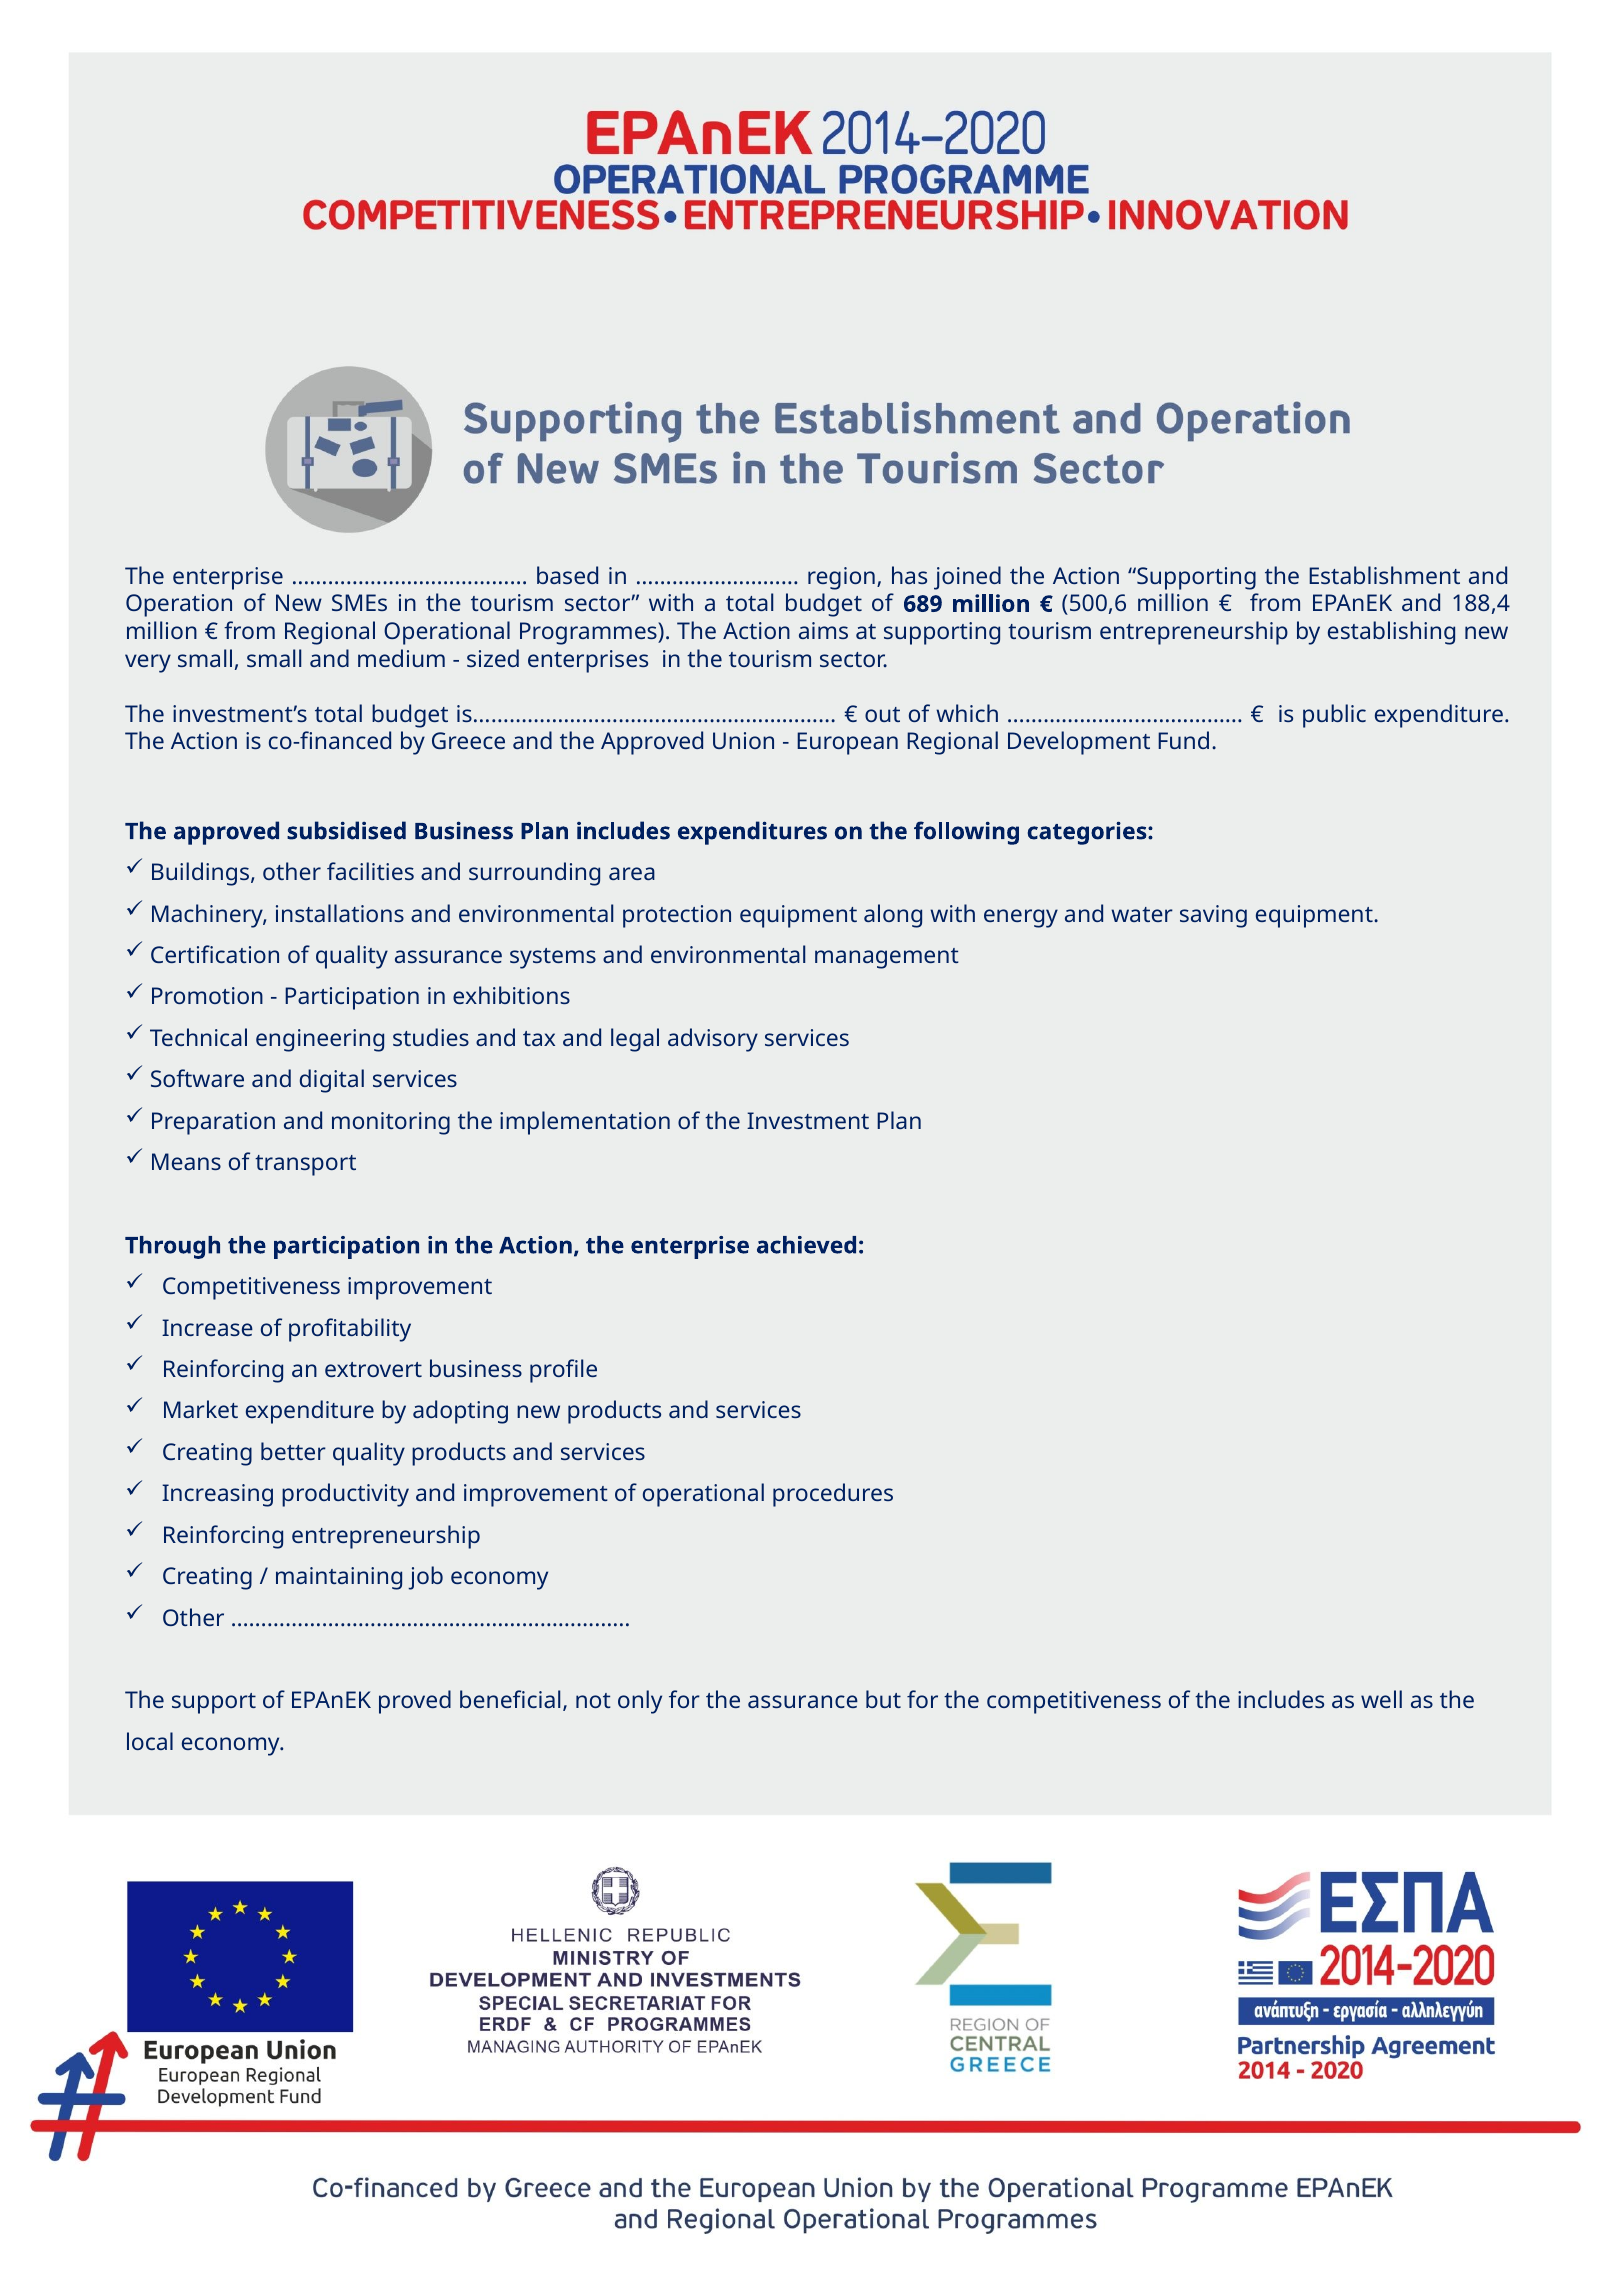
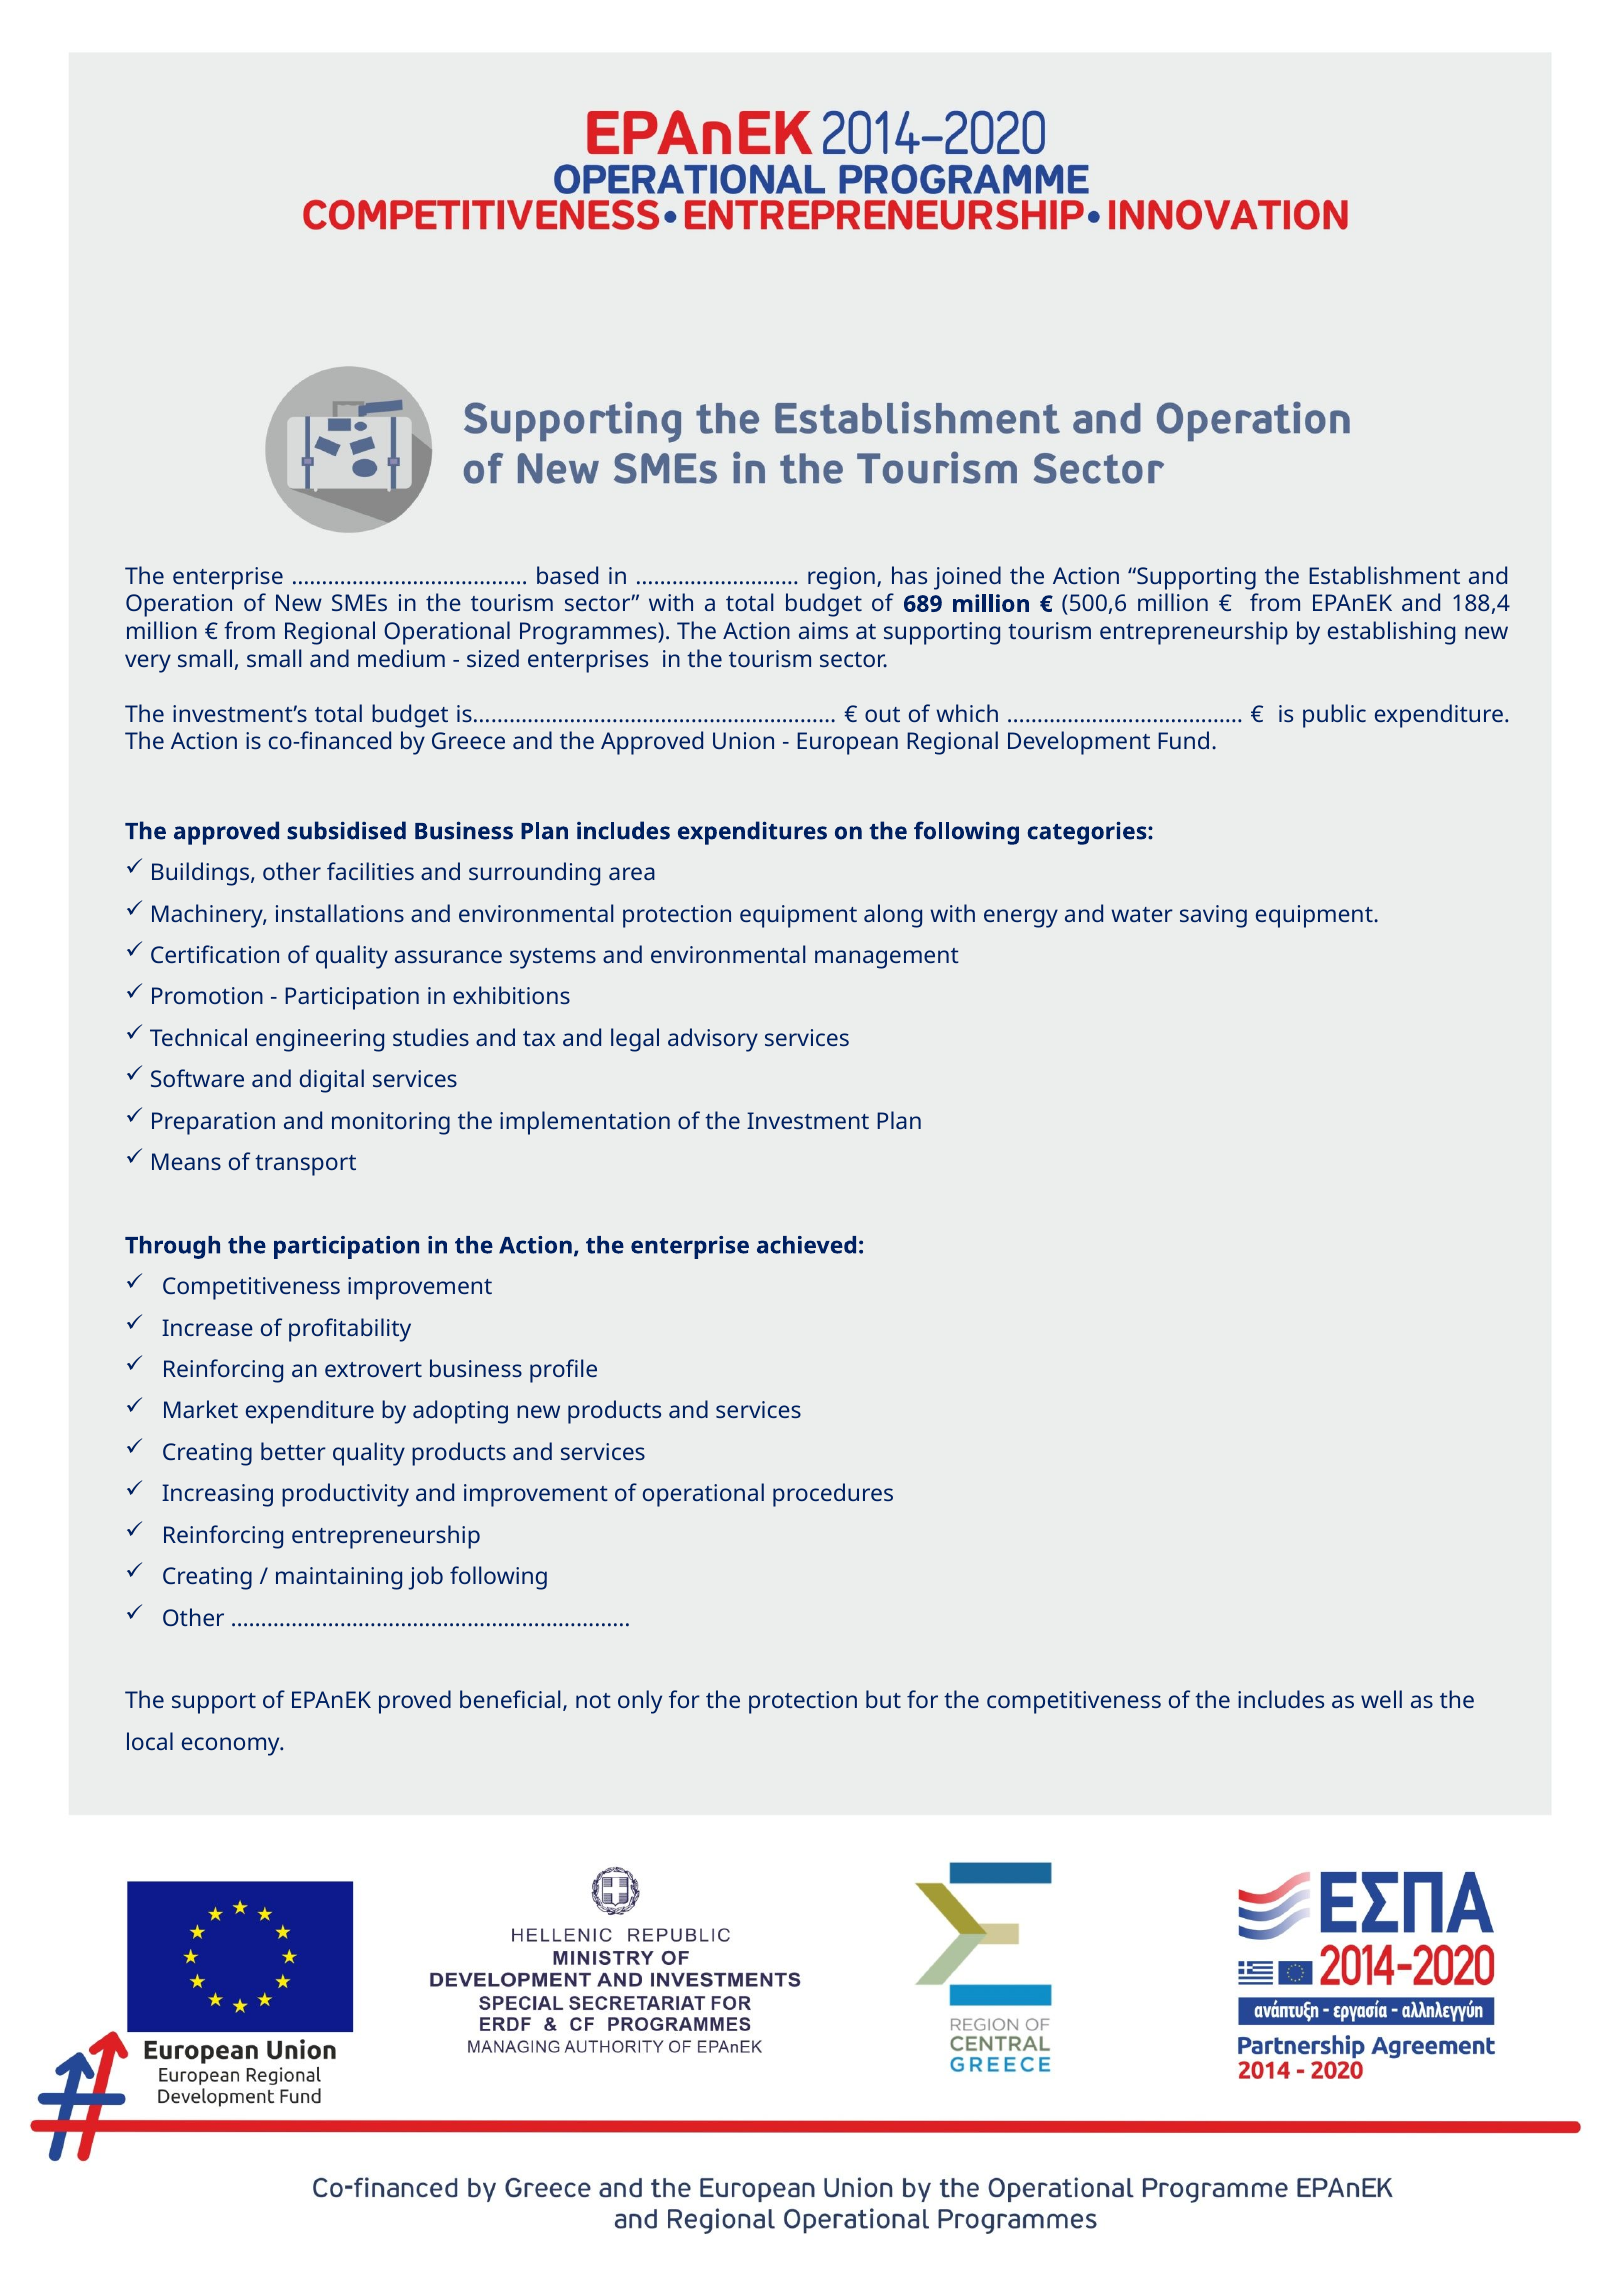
job economy: economy -> following (499, 1578)
the assurance: assurance -> protection (803, 1702)
